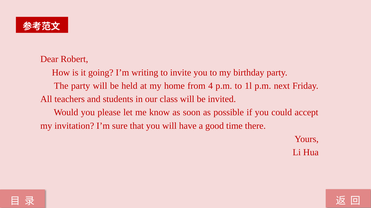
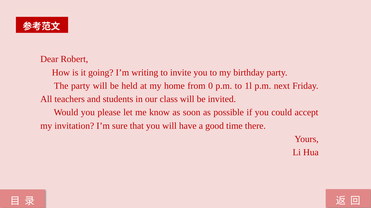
4: 4 -> 0 (211, 86)
